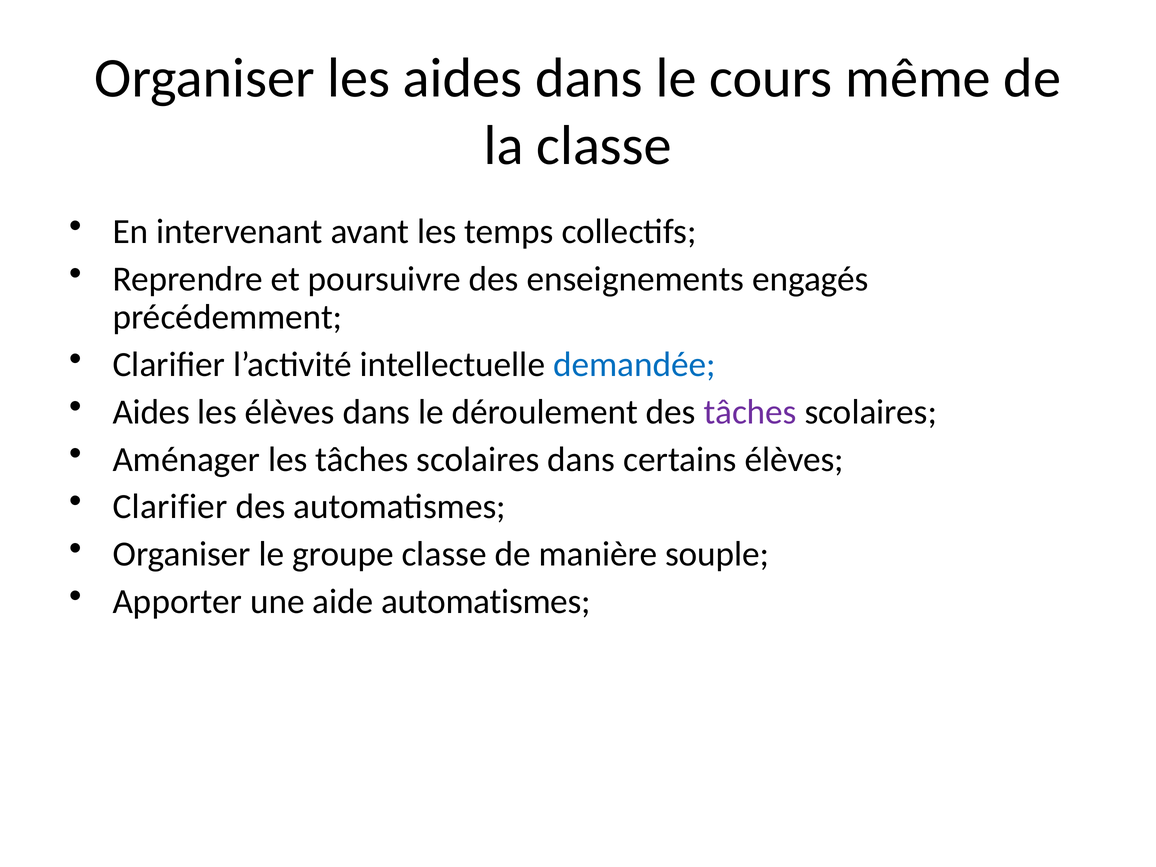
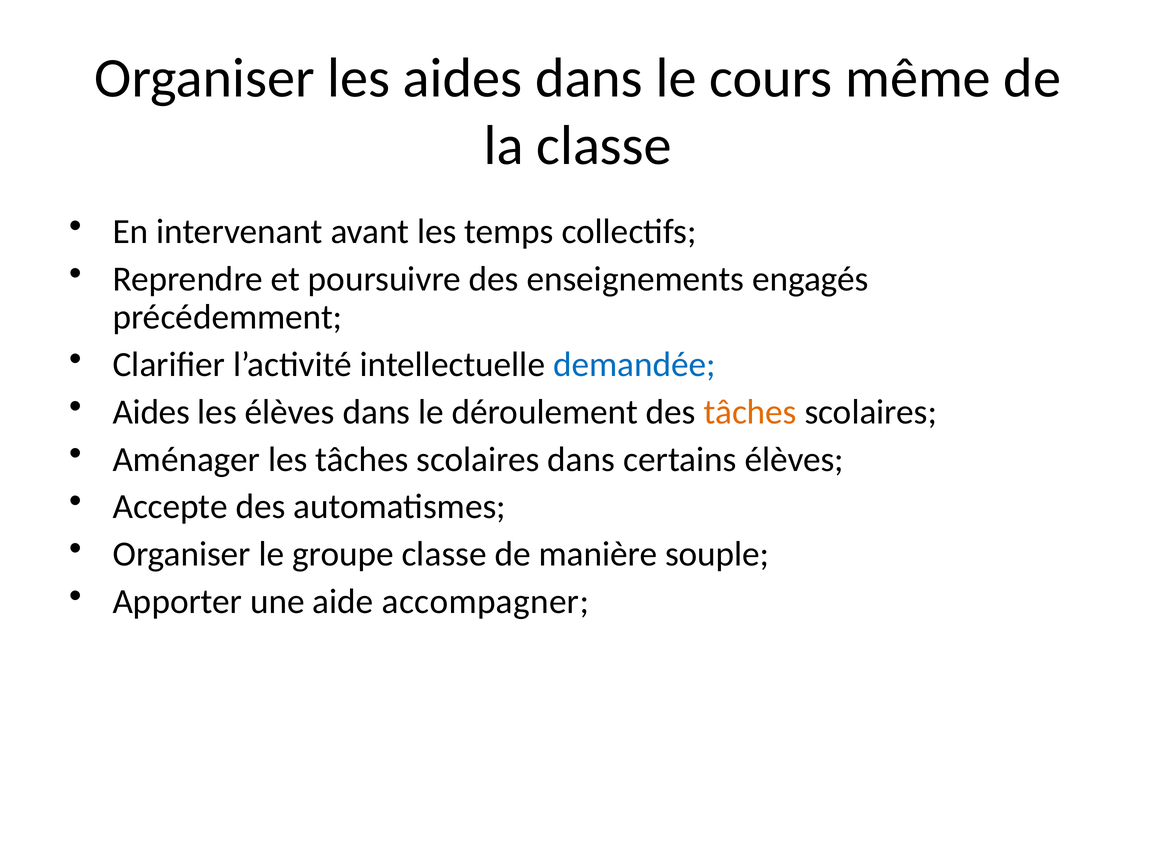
tâches colour: purple -> orange (750, 412)
Clarifier: Clarifier -> Accepte (170, 507)
aide automatismes: automatismes -> accompagner (485, 602)
